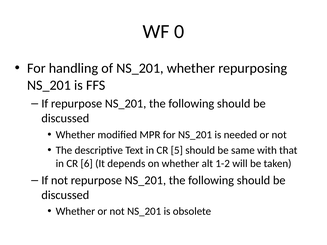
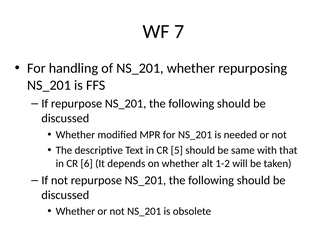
0: 0 -> 7 (179, 32)
